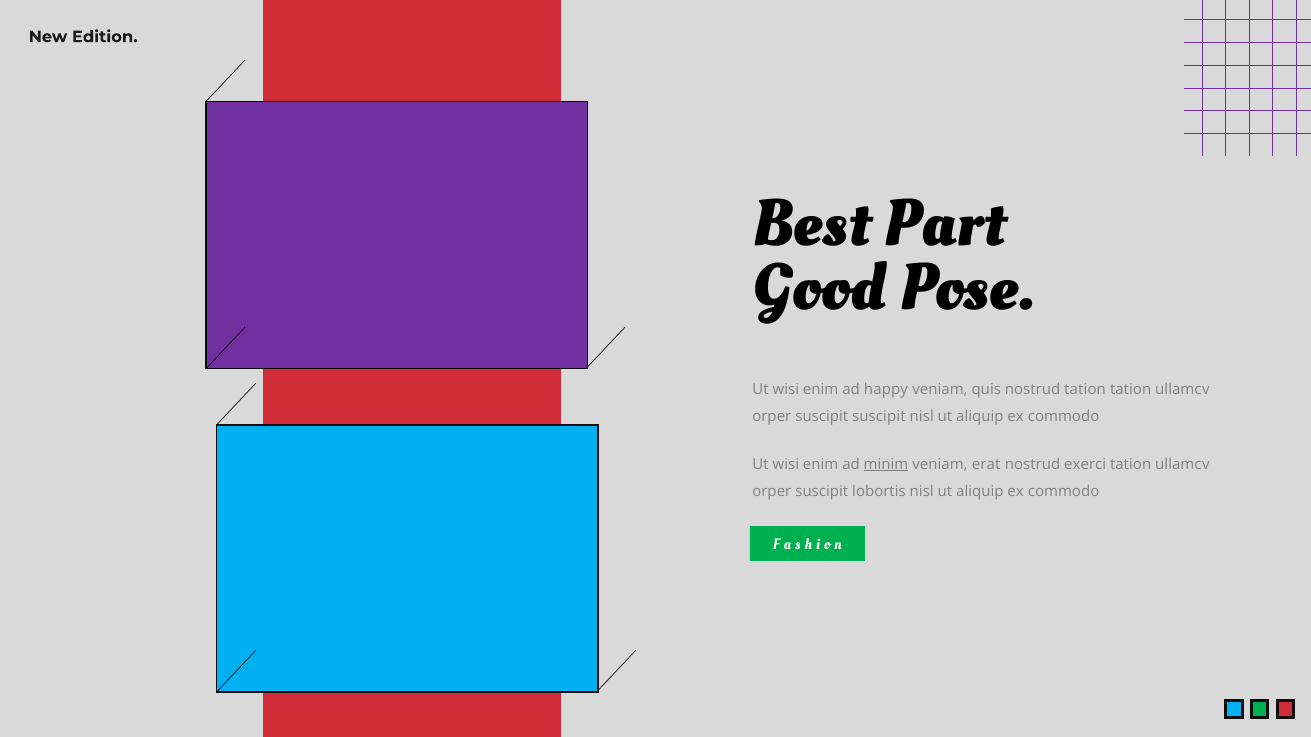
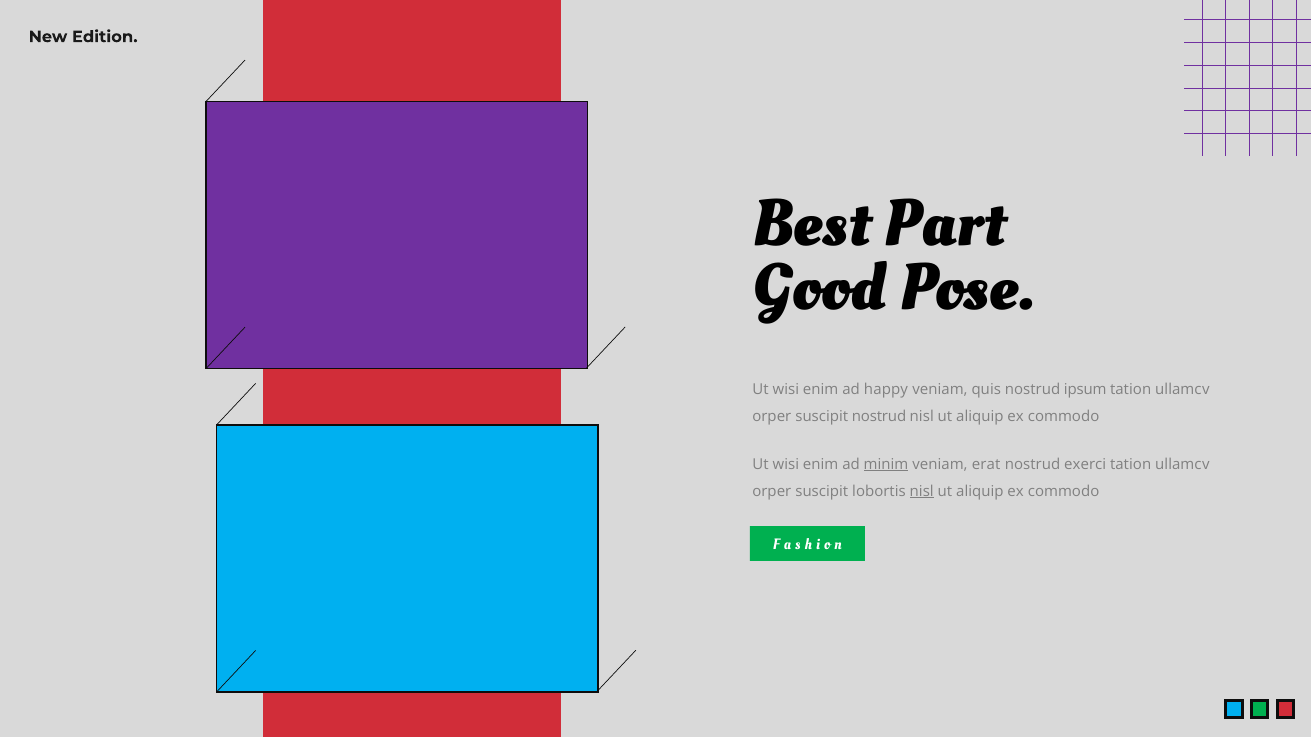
nostrud tation: tation -> ipsum (1085, 390)
suscipit suscipit: suscipit -> nostrud (879, 417)
nisl underline: none -> present (922, 492)
